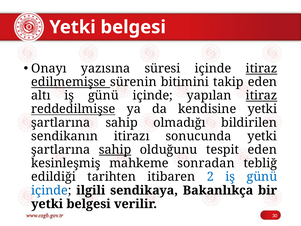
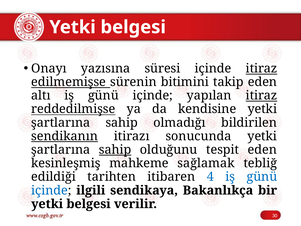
sendikanın underline: none -> present (65, 136)
sonradan: sonradan -> sağlamak (206, 163)
2: 2 -> 4 (210, 177)
